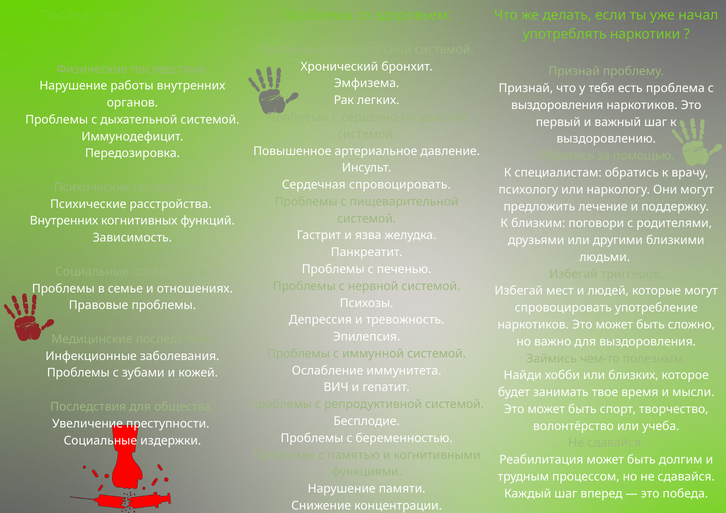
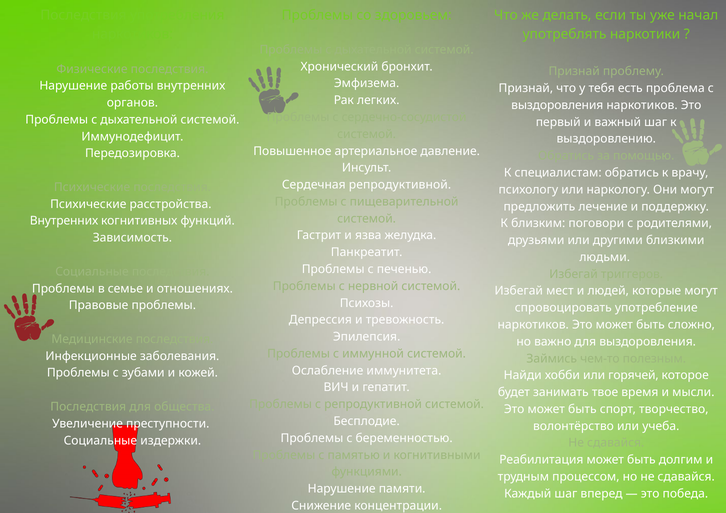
Сердечная спровоцировать: спровоцировать -> репродуктивной (400, 185)
близких: близких -> горячей (633, 375)
